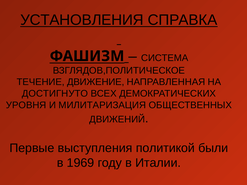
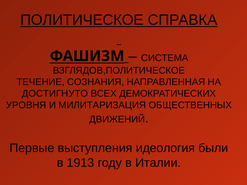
УСТАНОВЛЕНИЯ: УСТАНОВЛЕНИЯ -> ПОЛИТИЧЕСКОЕ (82, 20)
ДВИЖЕНИЕ: ДВИЖЕНИЕ -> СОЗНАНИЯ (96, 82)
политикой: политикой -> идеология (165, 148)
1969: 1969 -> 1913 (81, 163)
